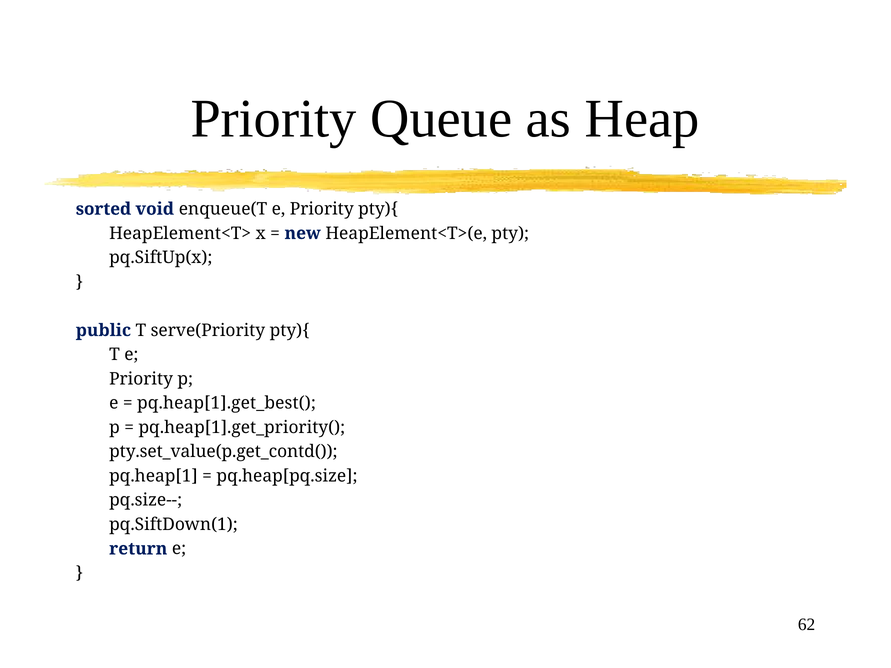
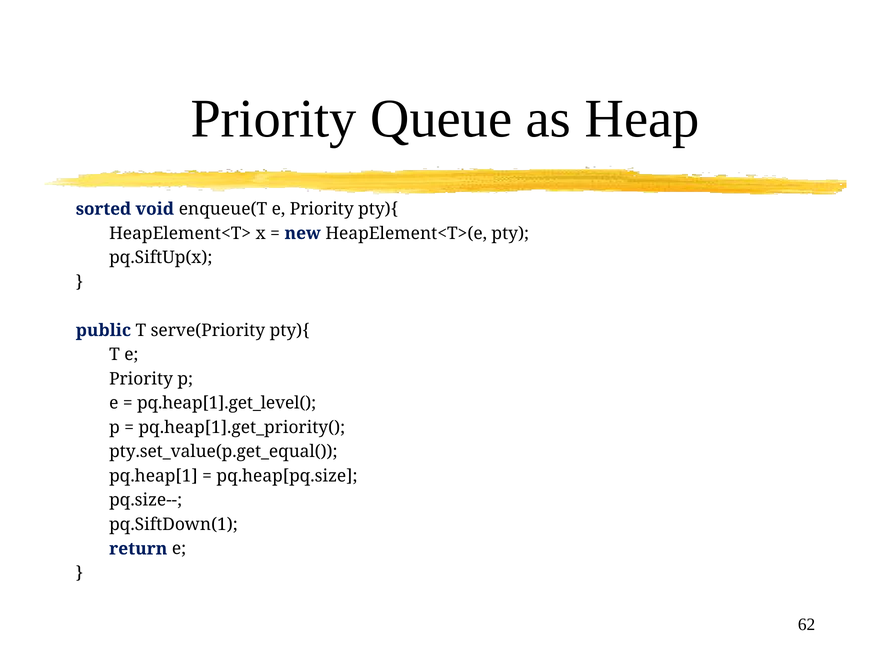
pq.heap[1].get_best(: pq.heap[1].get_best( -> pq.heap[1].get_level( (227, 403)
pty.set_value(p.get_contd(: pty.set_value(p.get_contd( -> pty.set_value(p.get_equal( (223, 452)
